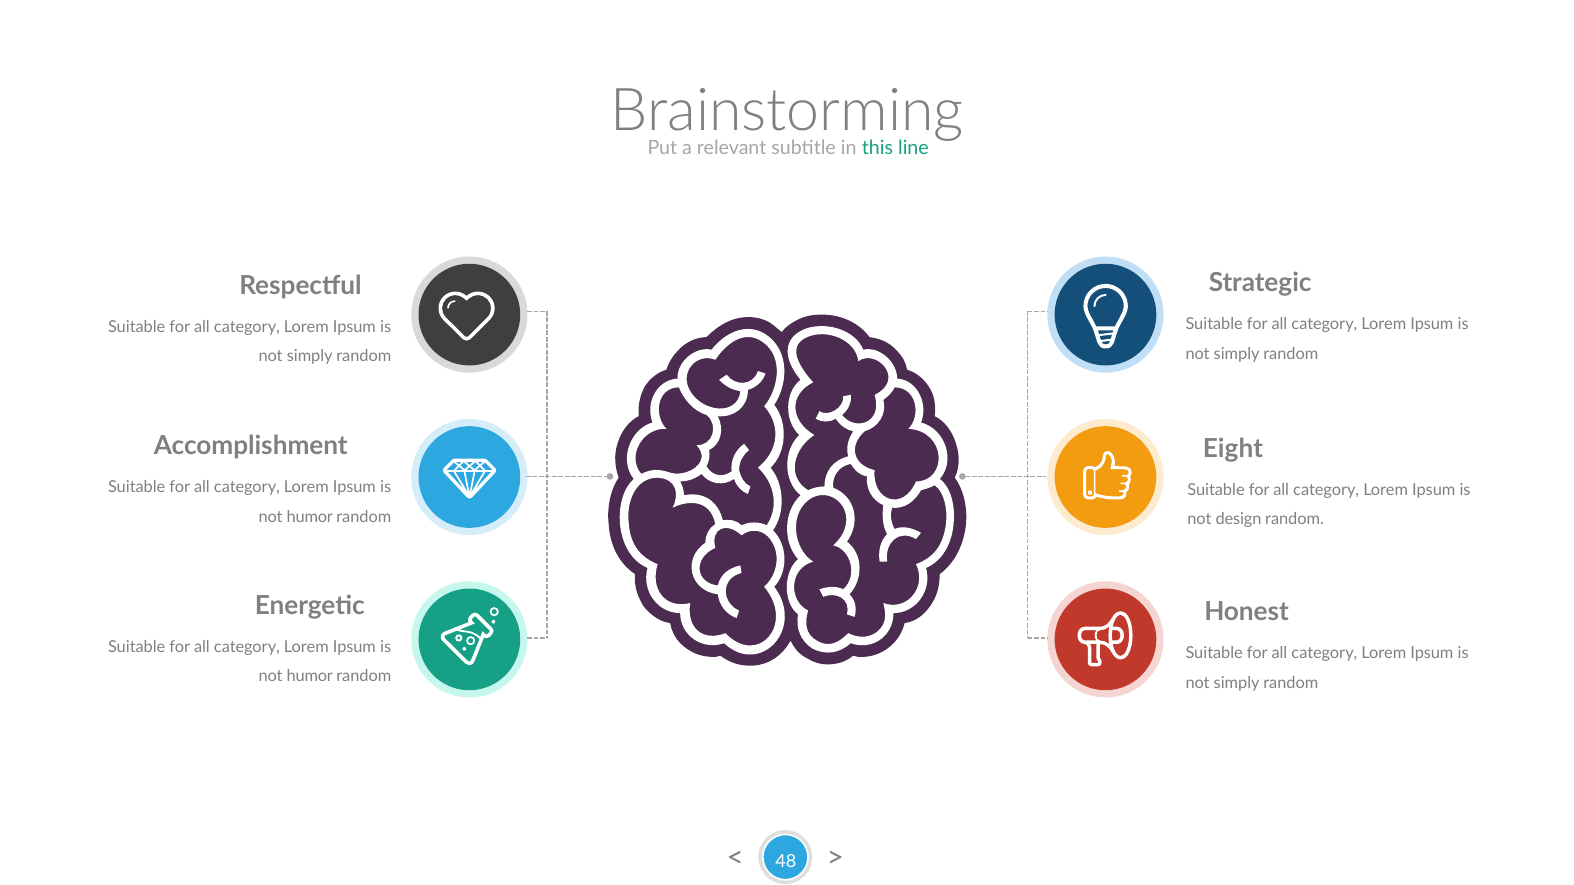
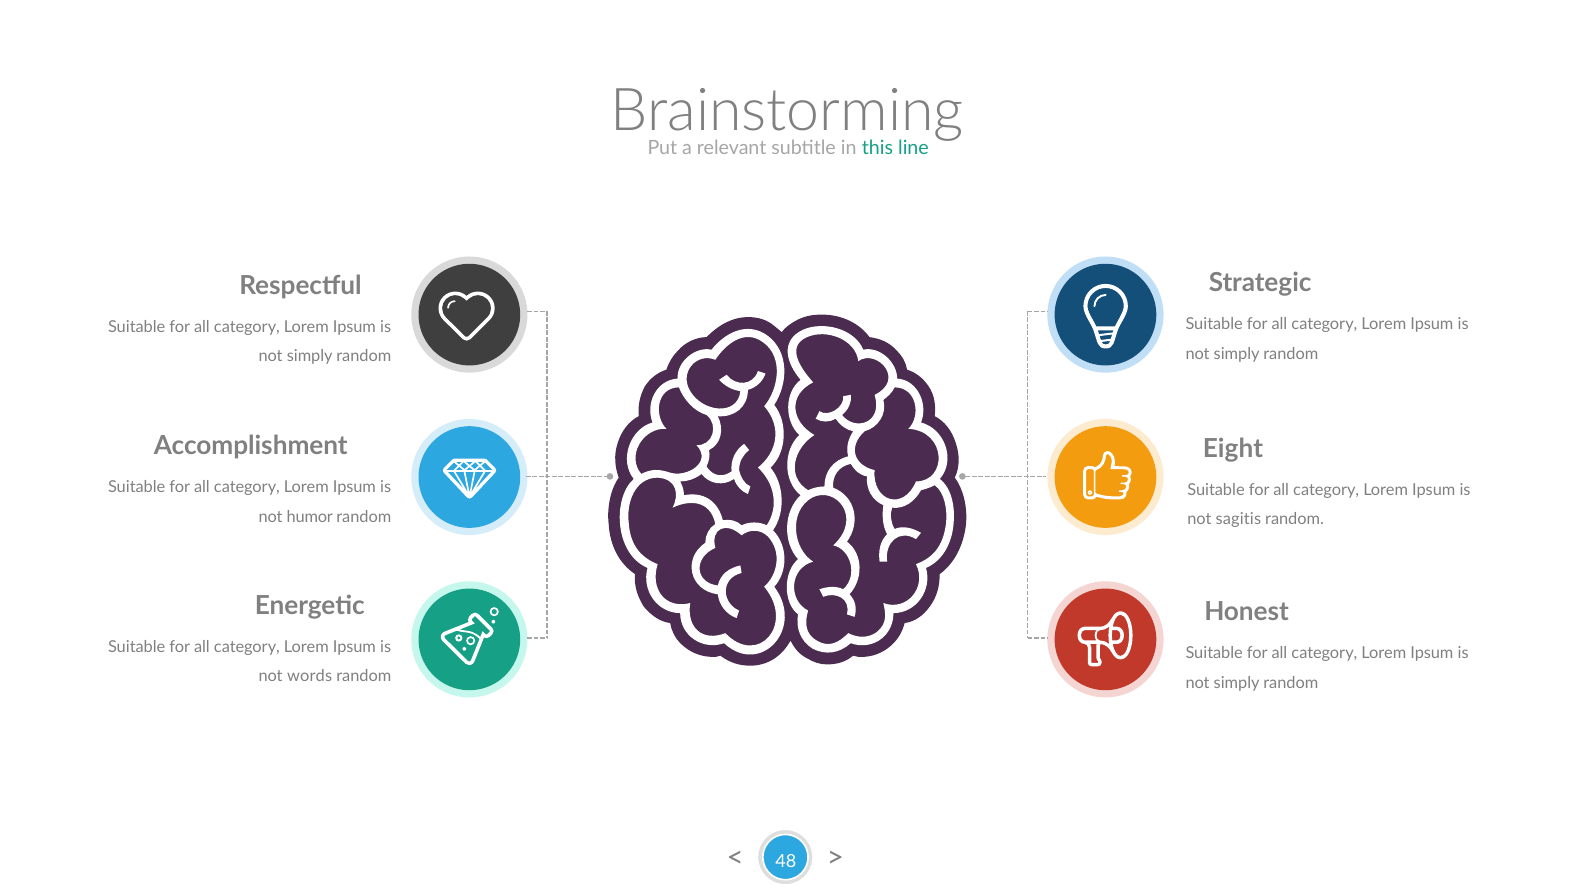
design: design -> sagitis (1238, 520)
humor: humor -> words (310, 676)
